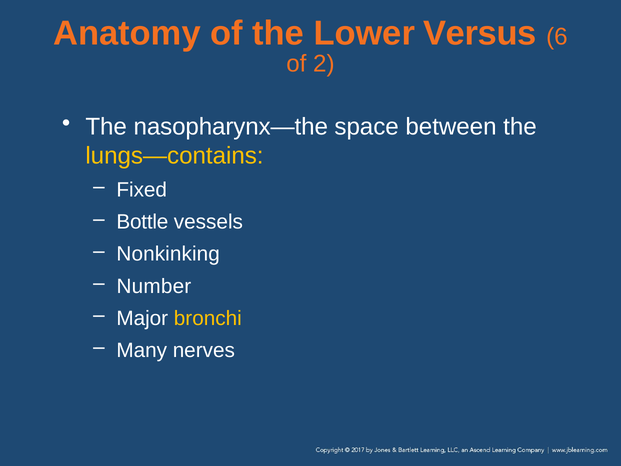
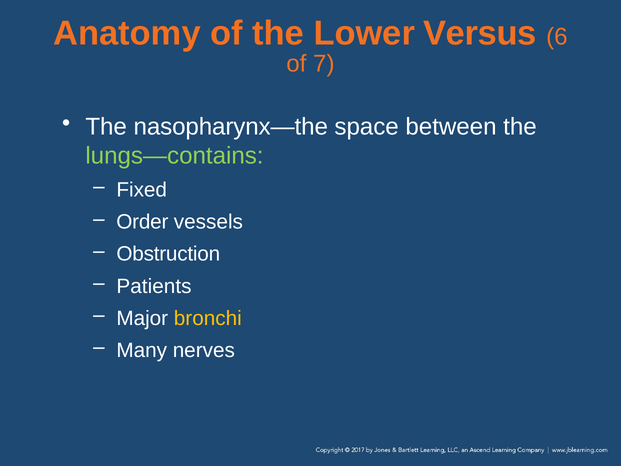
2: 2 -> 7 (324, 64)
lungs—contains colour: yellow -> light green (174, 156)
Bottle: Bottle -> Order (142, 222)
Nonkinking: Nonkinking -> Obstruction (168, 254)
Number: Number -> Patients (154, 286)
